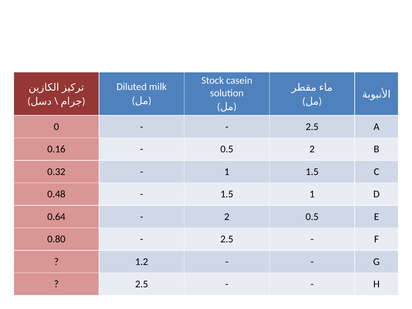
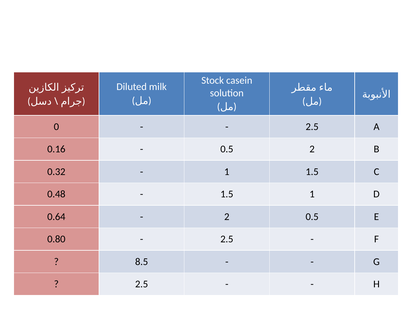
1.2: 1.2 -> 8.5 (142, 262)
